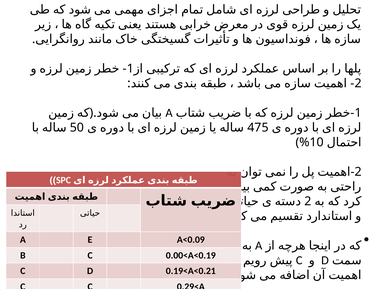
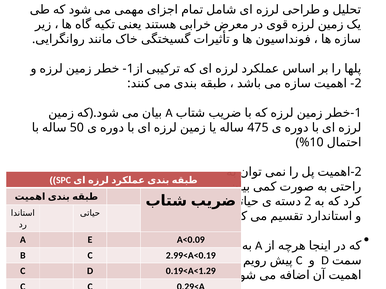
0.00<A<0.19: 0.00<A<0.19 -> 2.99<A<0.19 (191, 256)
0.19<A<0.21: 0.19<A<0.21 -> 0.19<A<1.29 (191, 271)
